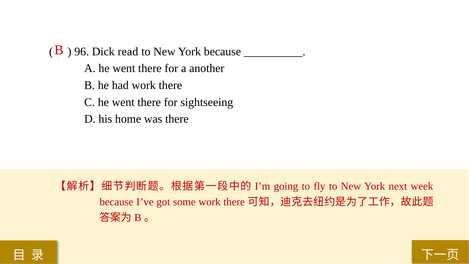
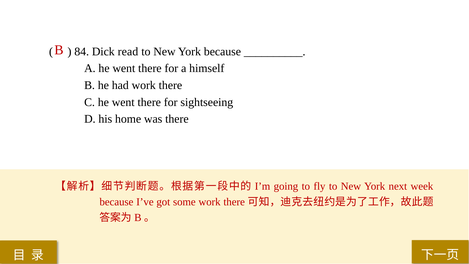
96: 96 -> 84 (82, 52)
another: another -> himself (207, 68)
